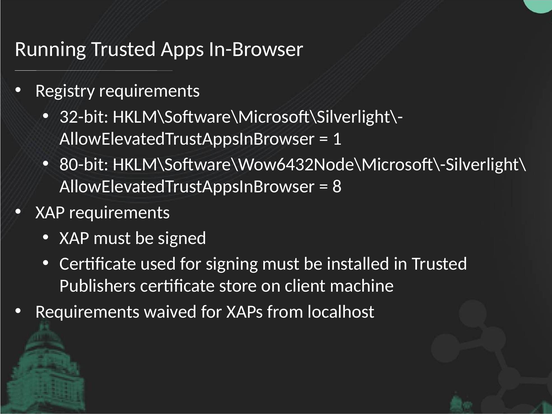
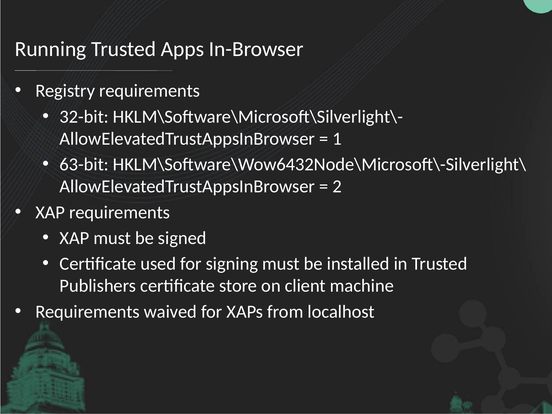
80-bit: 80-bit -> 63-bit (84, 164)
8: 8 -> 2 (337, 187)
